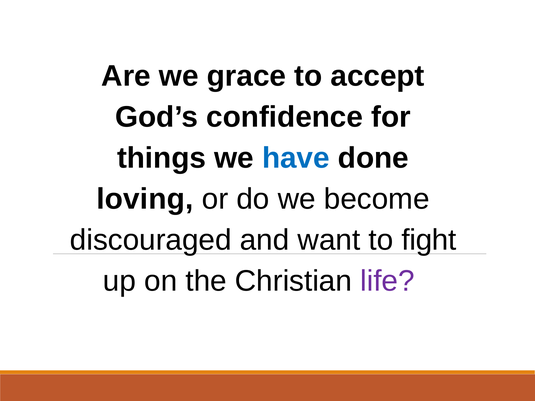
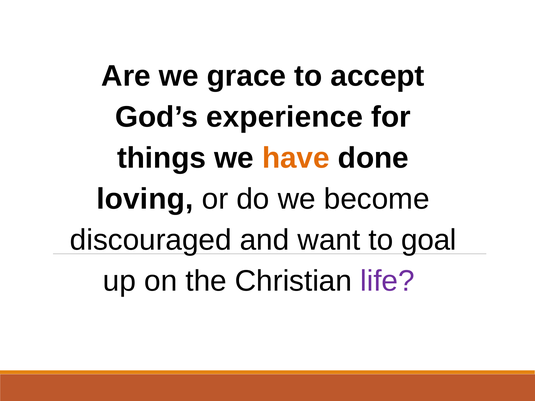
confidence: confidence -> experience (285, 117)
have colour: blue -> orange (296, 158)
fight: fight -> goal (429, 240)
